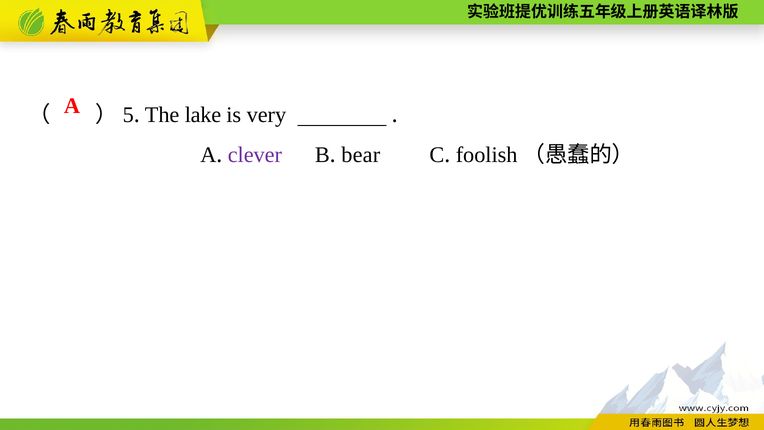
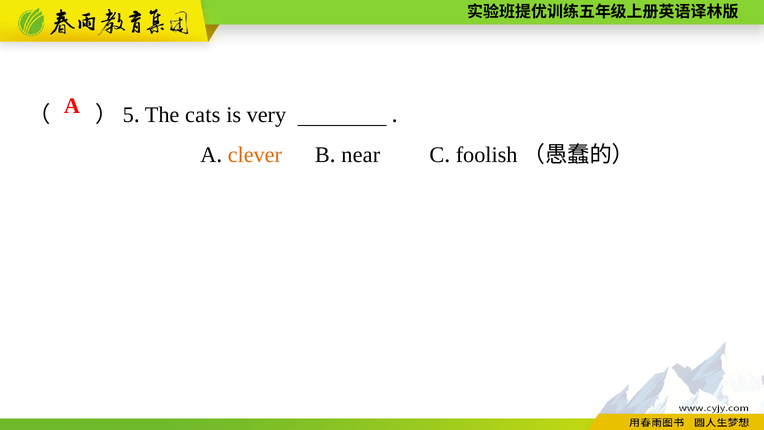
lake: lake -> cats (203, 115)
clever colour: purple -> orange (255, 155)
bear: bear -> near (361, 155)
